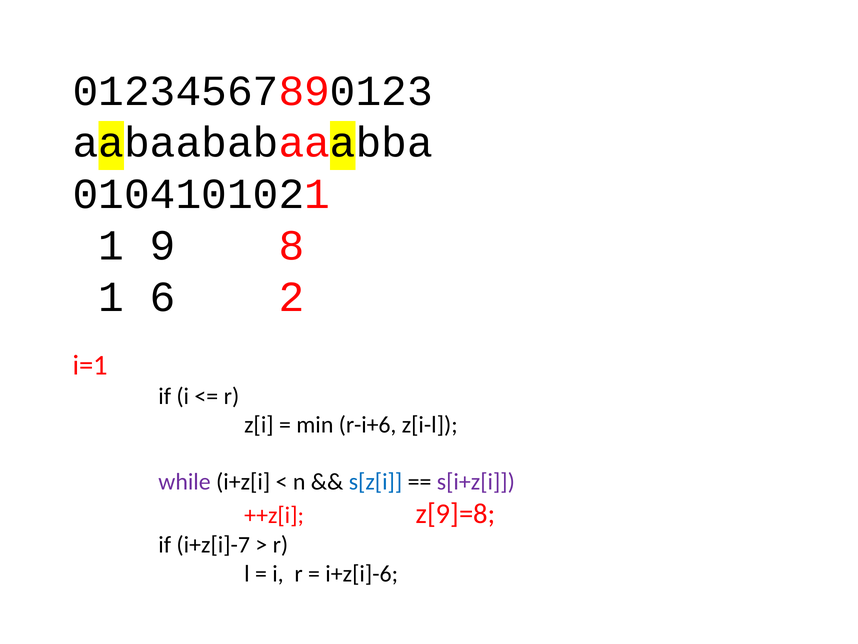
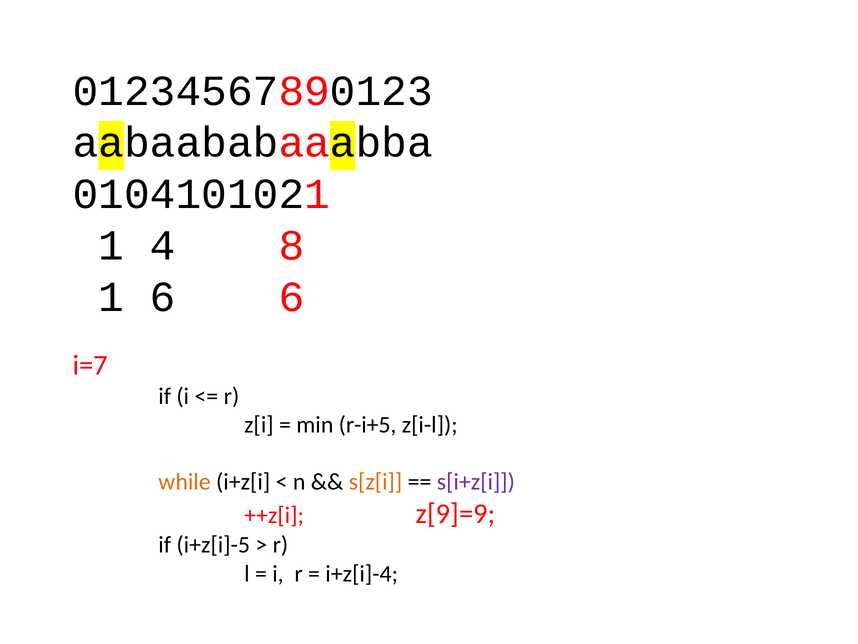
9: 9 -> 4 (163, 246)
6 2: 2 -> 6 (291, 297)
i=1: i=1 -> i=7 (90, 365)
r-i+6: r-i+6 -> r-i+5 (368, 425)
while colour: purple -> orange (185, 482)
s[z[i colour: blue -> orange (375, 482)
z[9]=8: z[9]=8 -> z[9]=9 (456, 514)
i+z[i]-7: i+z[i]-7 -> i+z[i]-5 (213, 545)
i+z[i]-6: i+z[i]-6 -> i+z[i]-4 (362, 573)
